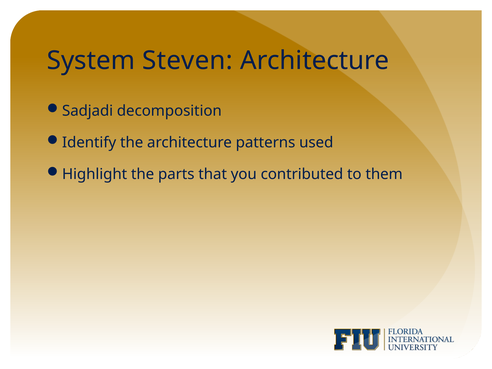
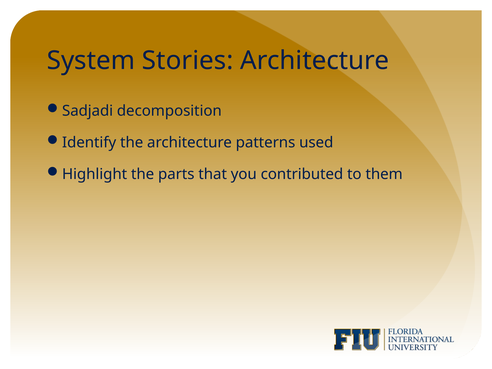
Steven: Steven -> Stories (188, 60)
